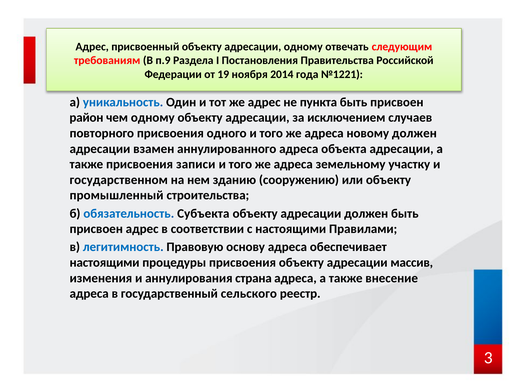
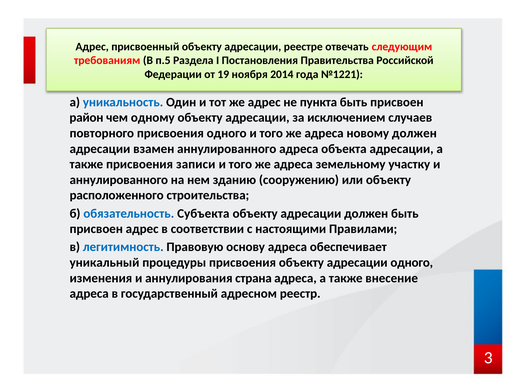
адресации одному: одному -> реестре (303, 47)
п.9: п.9 -> п.5 (163, 60)
государственном: государственном -> аннулированного (119, 180)
промышленный: промышленный -> расположенного (117, 195)
настоящими: настоящими -> уникальный (104, 262)
адресации массив: массив -> одного (412, 262)
сельского: сельского -> адресном (249, 293)
